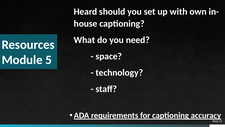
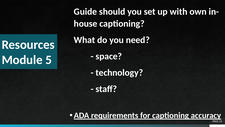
Heard: Heard -> Guide (85, 12)
